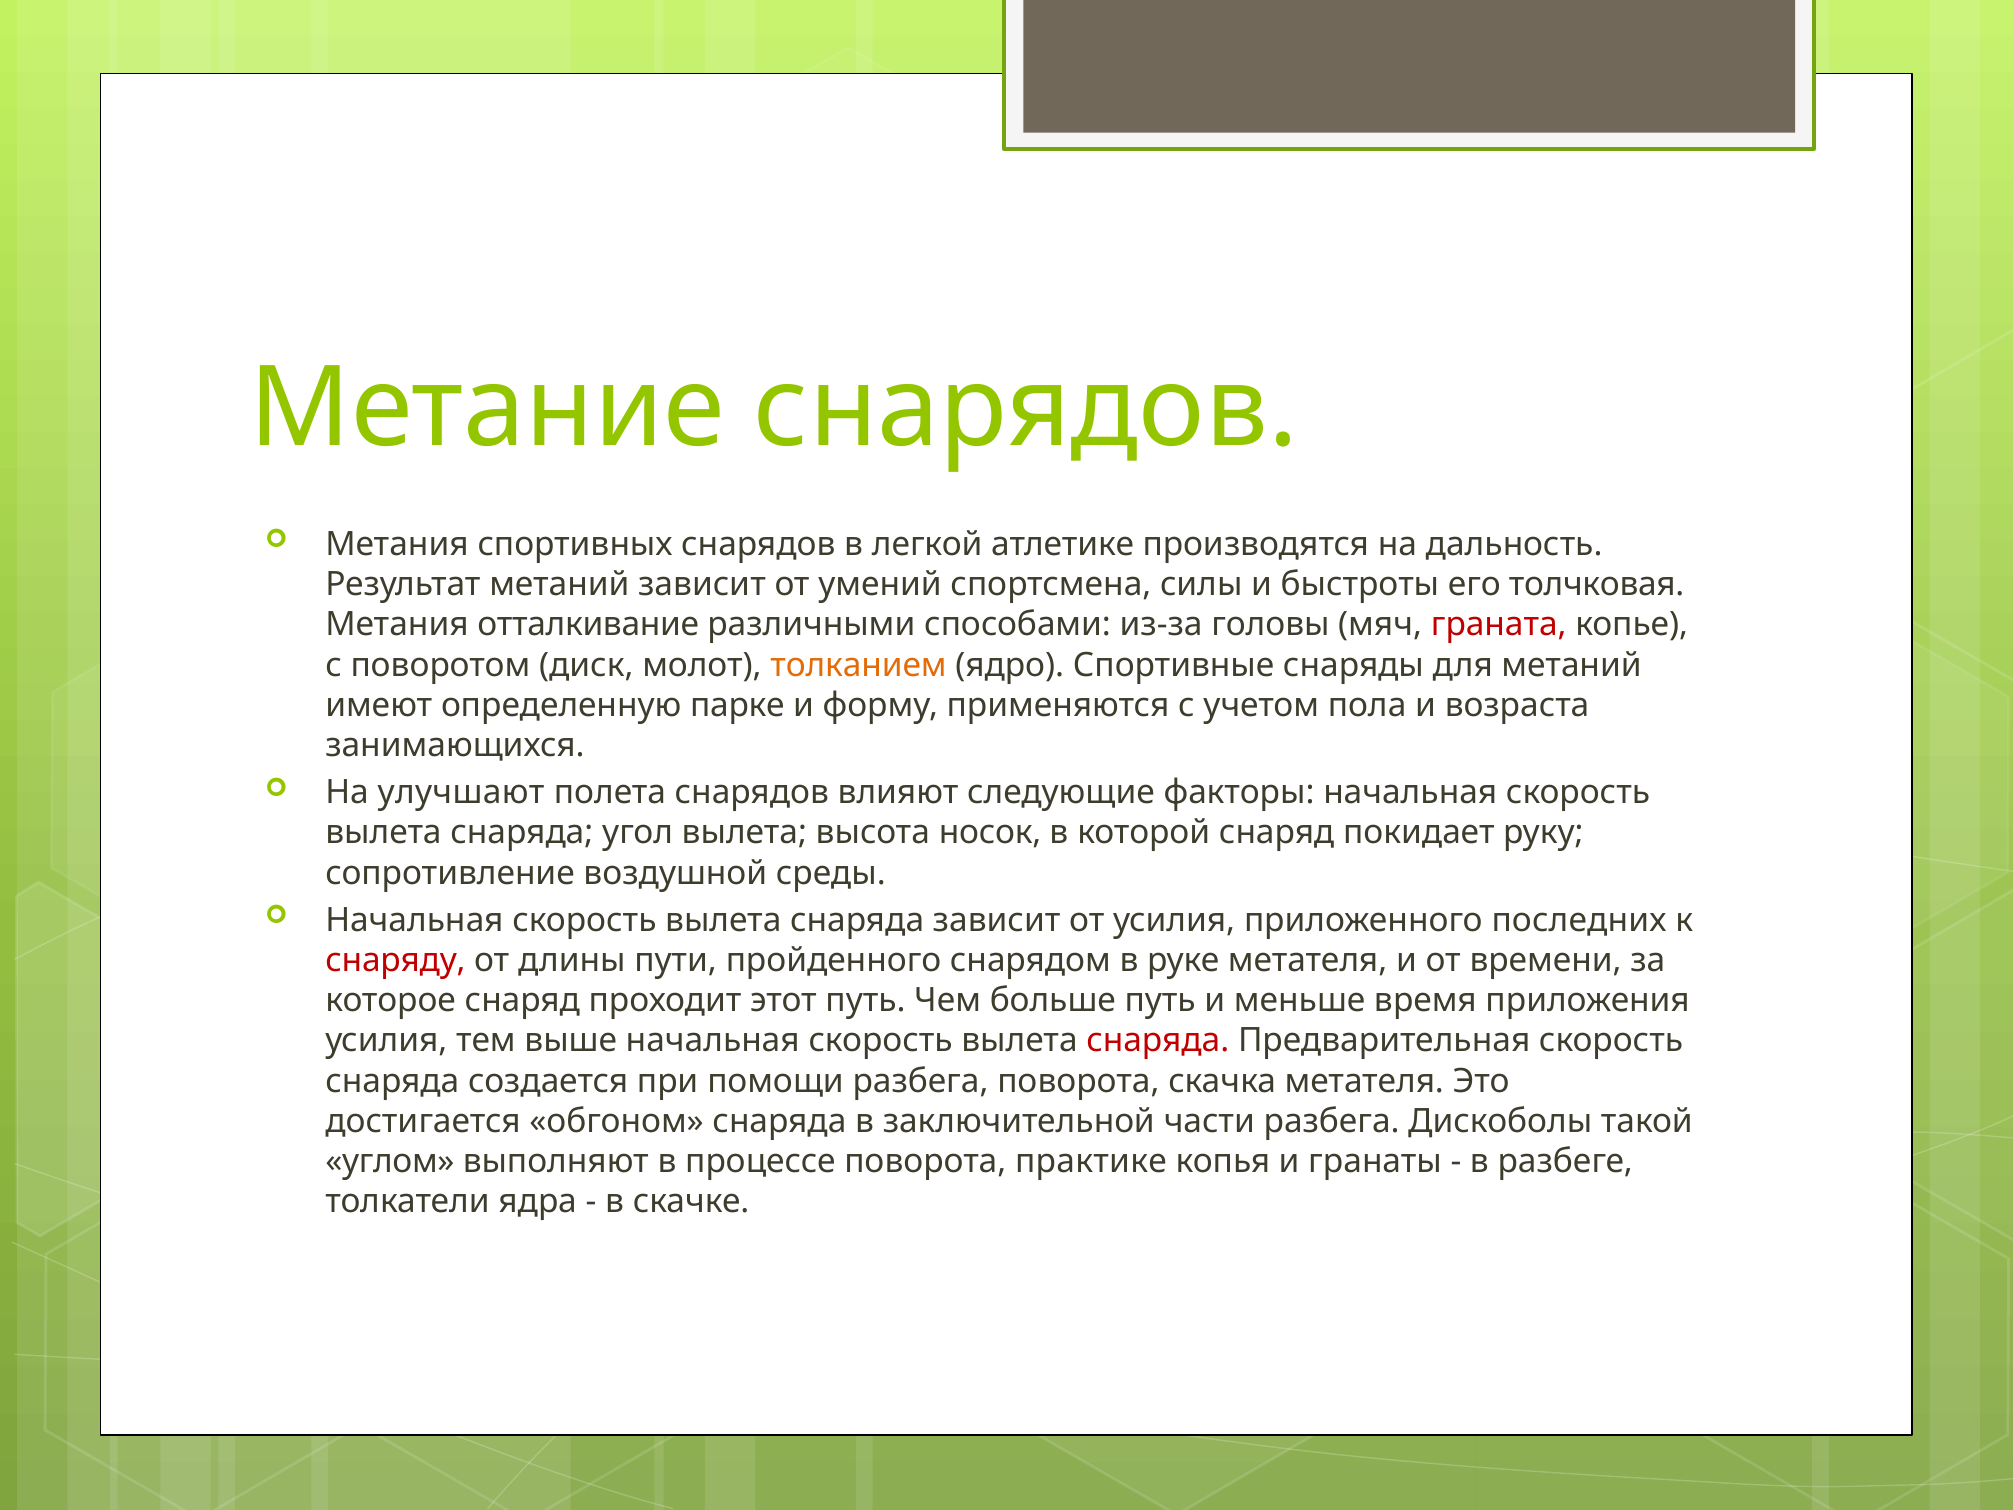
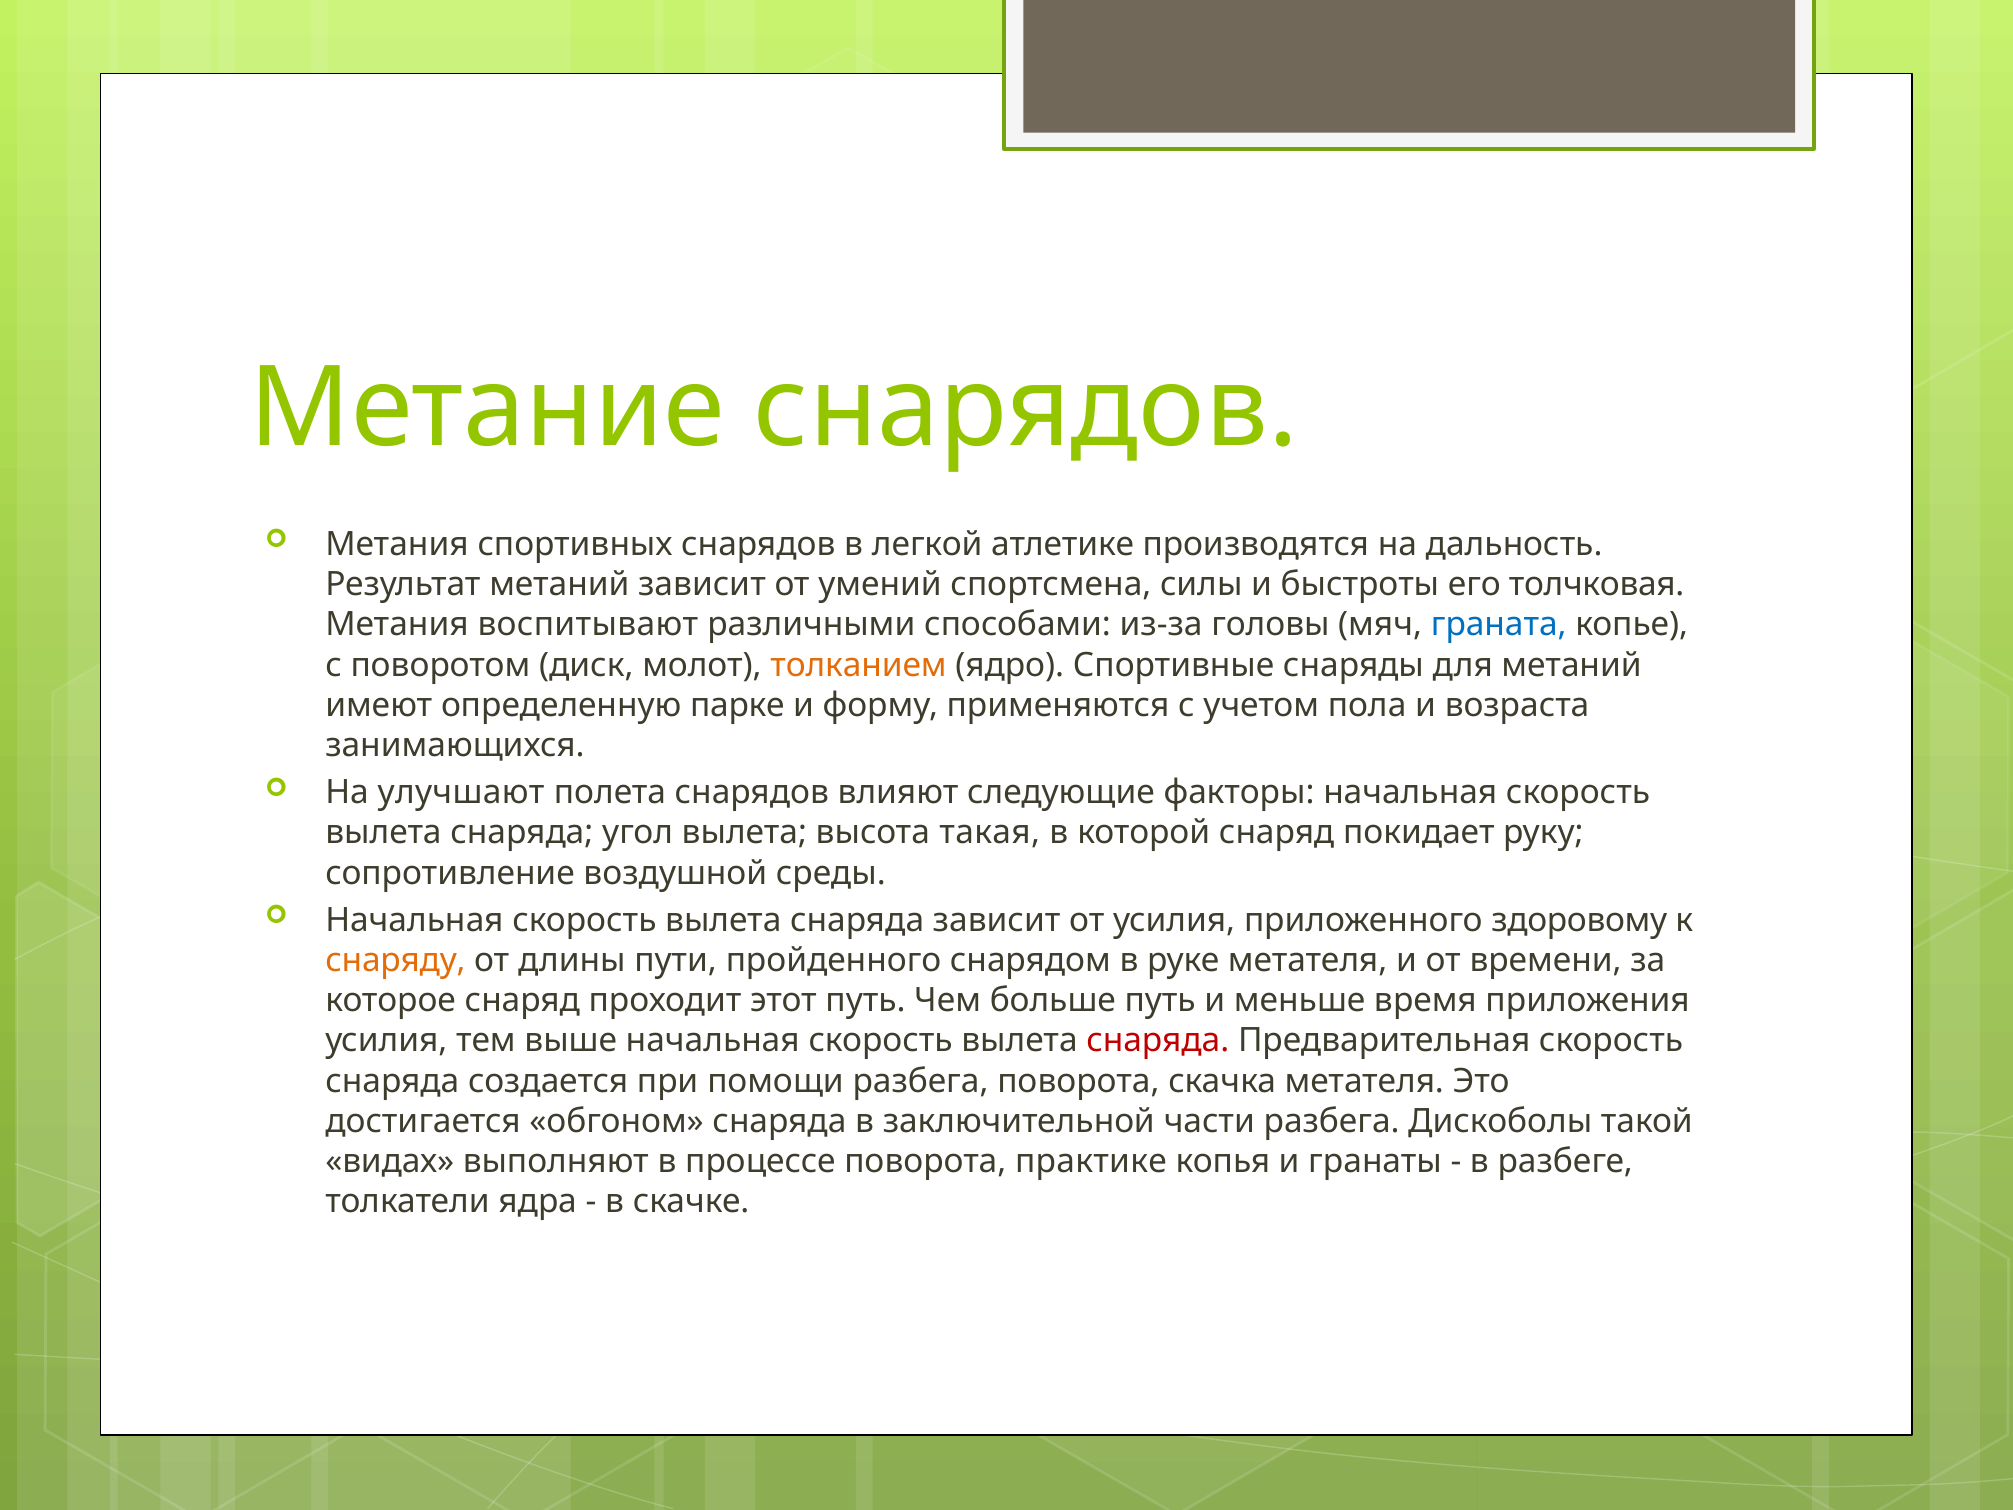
отталкивание: отталкивание -> воспитывают (588, 625)
граната colour: red -> blue (1499, 625)
носок: носок -> такая (990, 833)
последних: последних -> здоровому (1579, 920)
снаряду colour: red -> orange (396, 960)
углом: углом -> видах (390, 1161)
